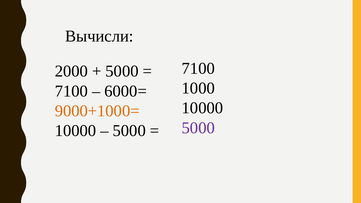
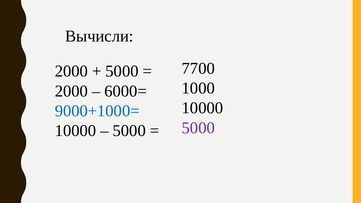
7100: 7100 -> 7700 (198, 68)
7100: 7100 -> 2000 (71, 91)
9000+1000= colour: orange -> blue (97, 111)
